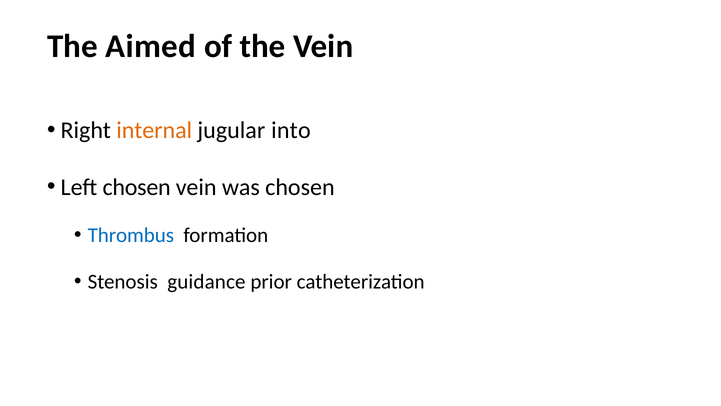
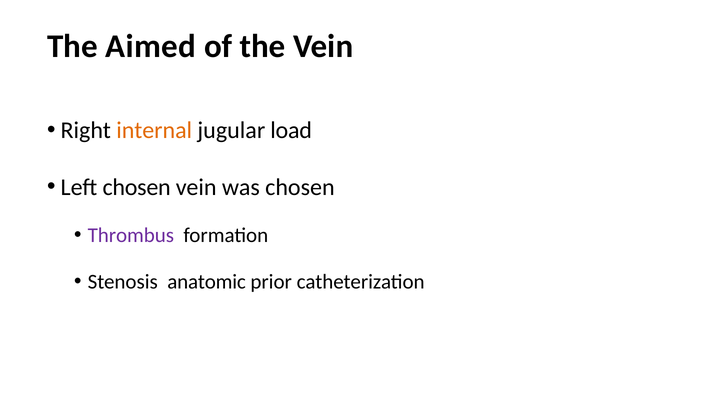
into: into -> load (291, 130)
Thrombus colour: blue -> purple (131, 235)
guidance: guidance -> anatomic (207, 282)
